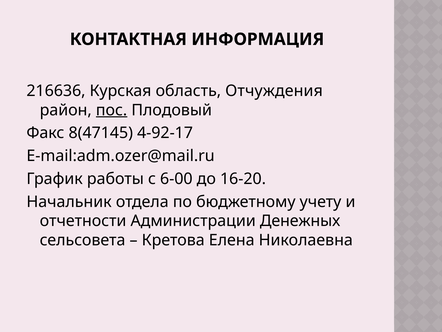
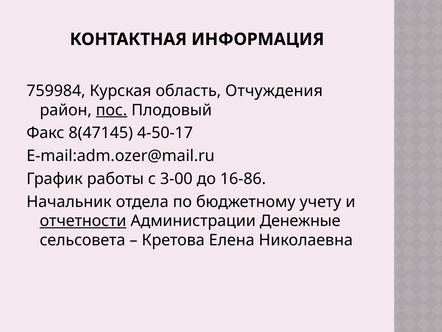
216636: 216636 -> 759984 (56, 91)
4-92-17: 4-92-17 -> 4-50-17 (165, 133)
6-00: 6-00 -> 3-00 (176, 179)
16-20: 16-20 -> 16-86 (243, 179)
отчетности underline: none -> present (83, 221)
Денежных: Денежных -> Денежные (300, 221)
